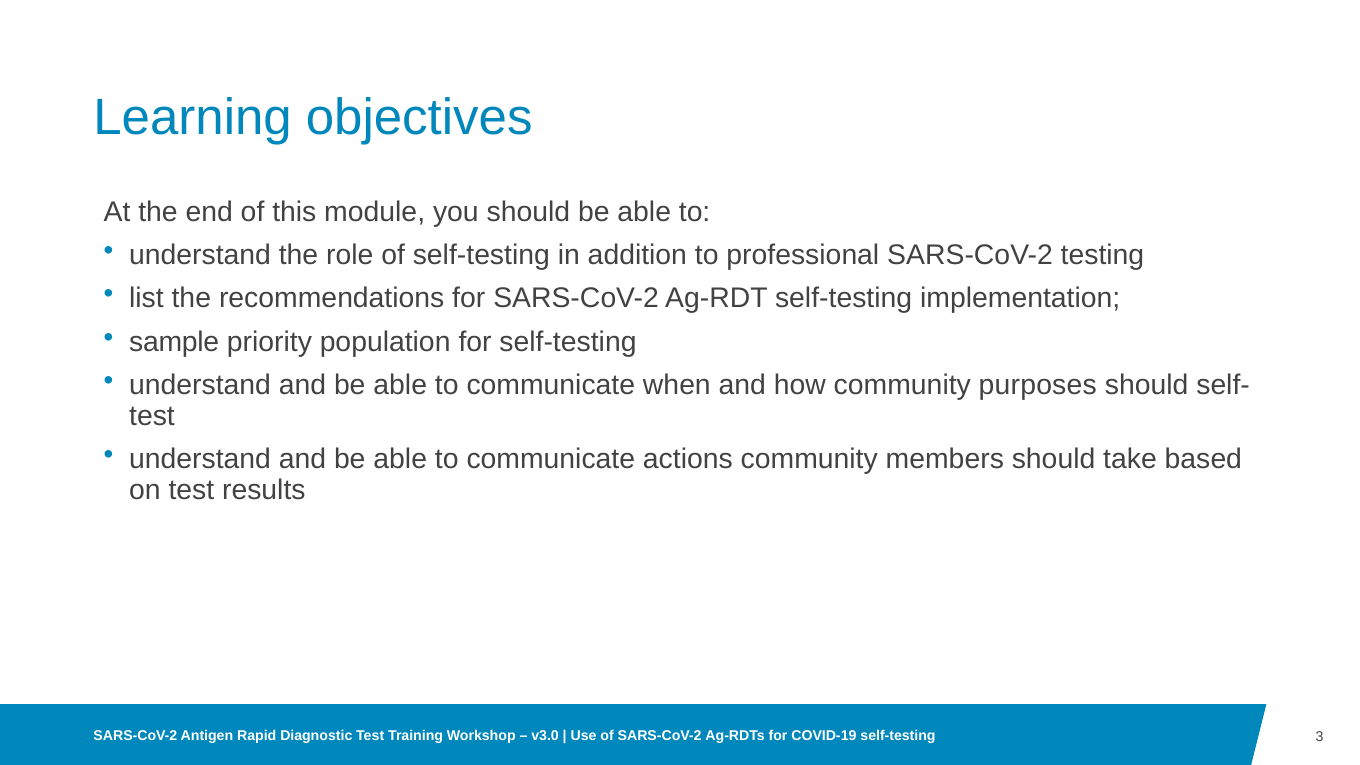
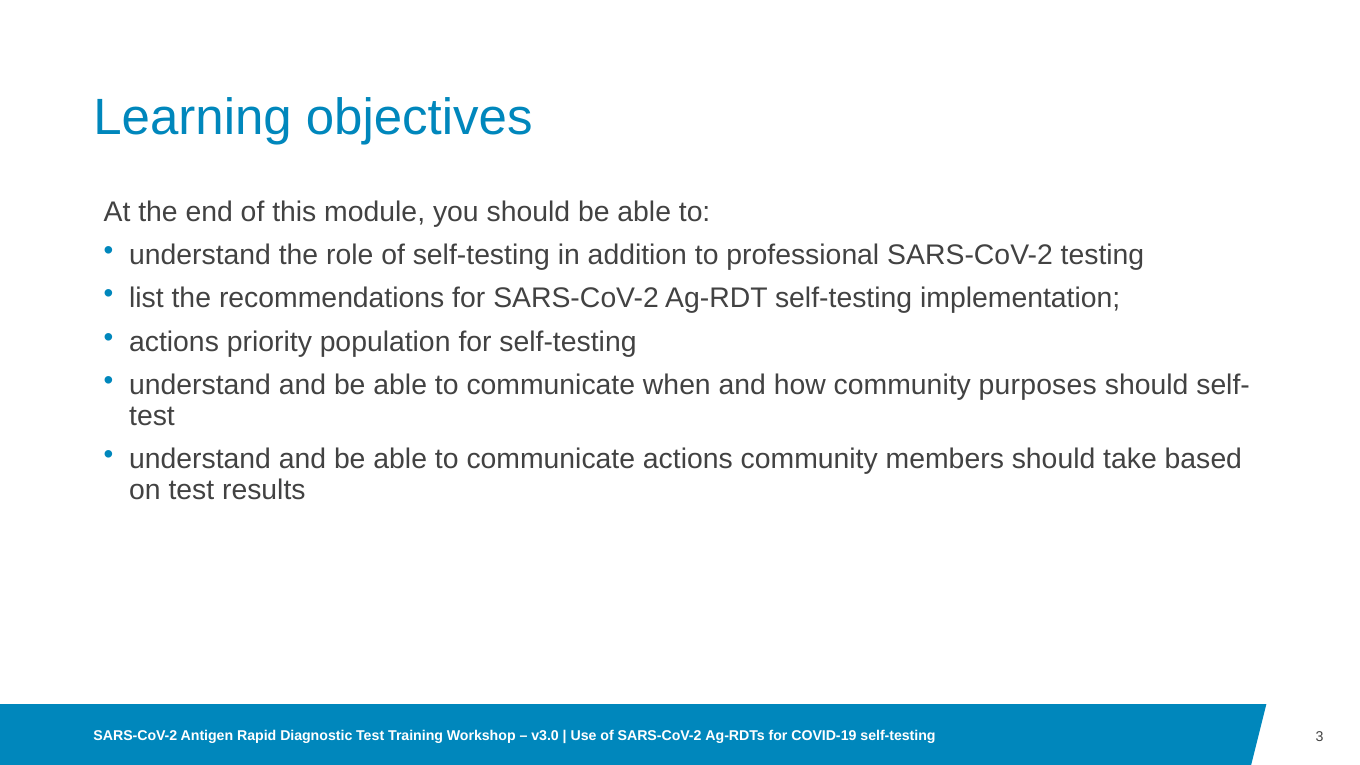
sample: sample -> actions (174, 342)
